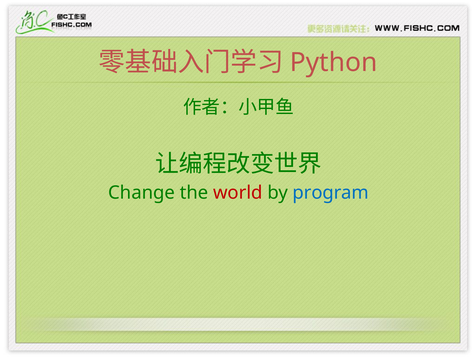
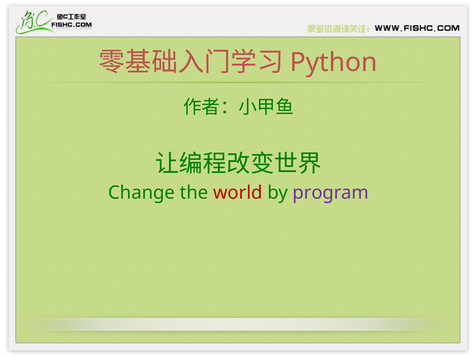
program colour: blue -> purple (331, 193)
